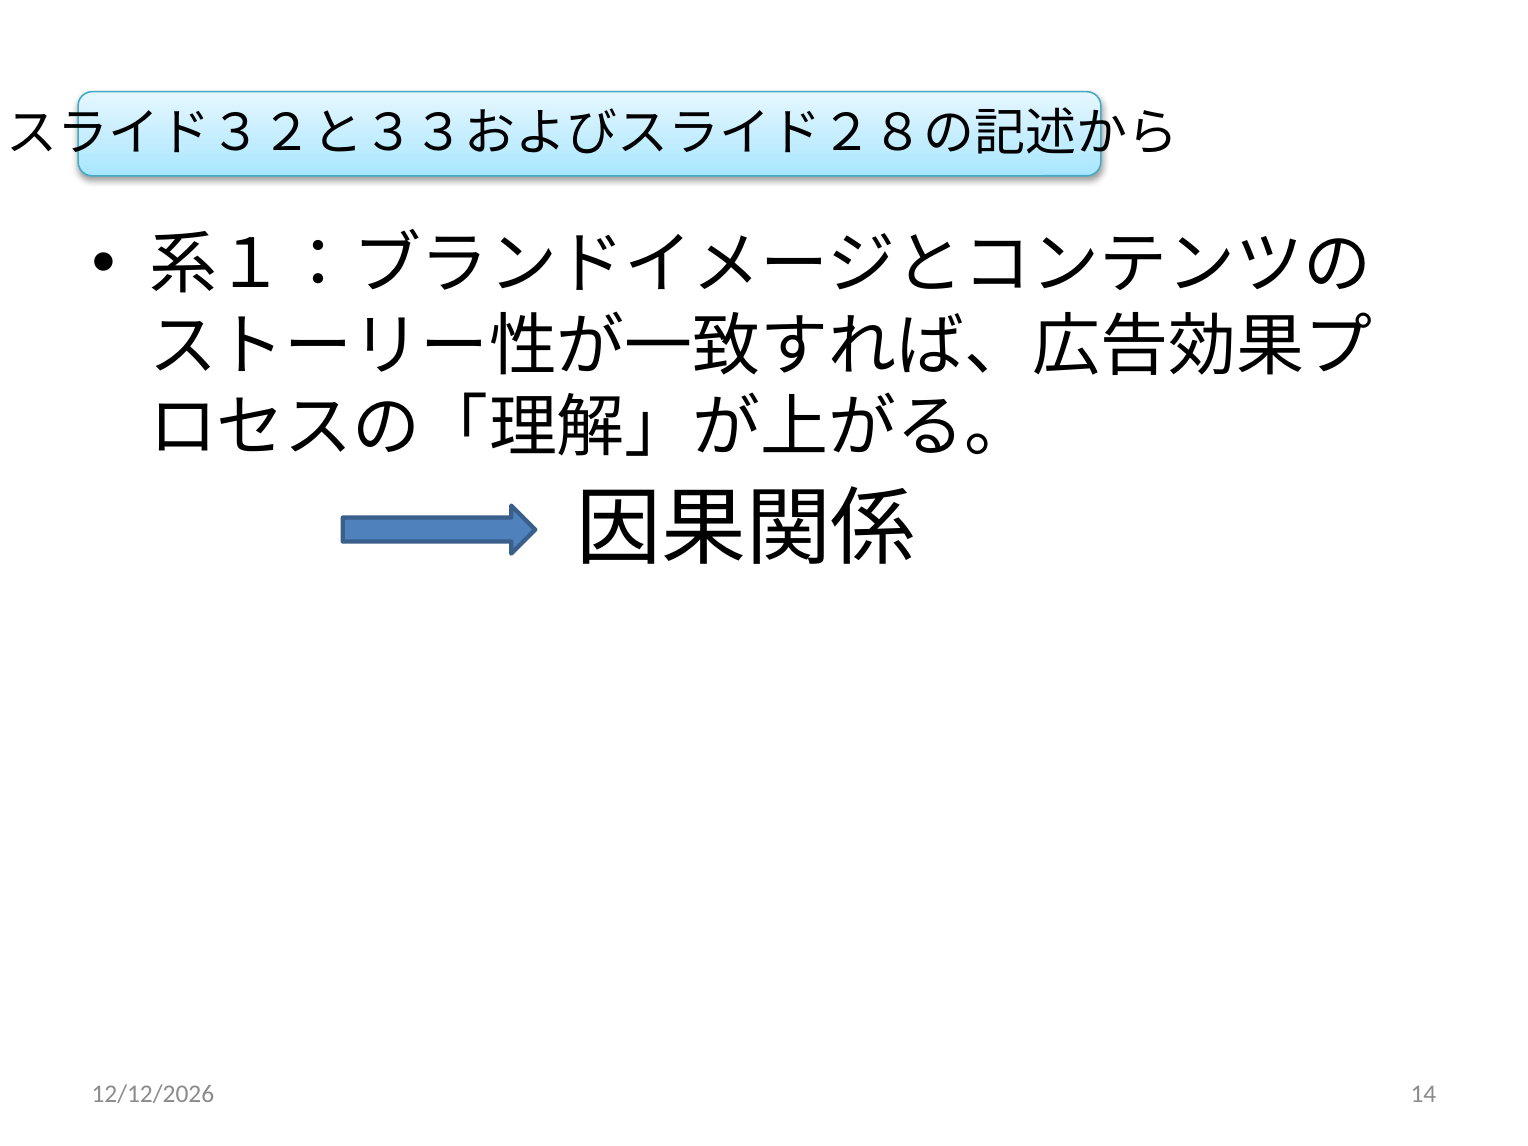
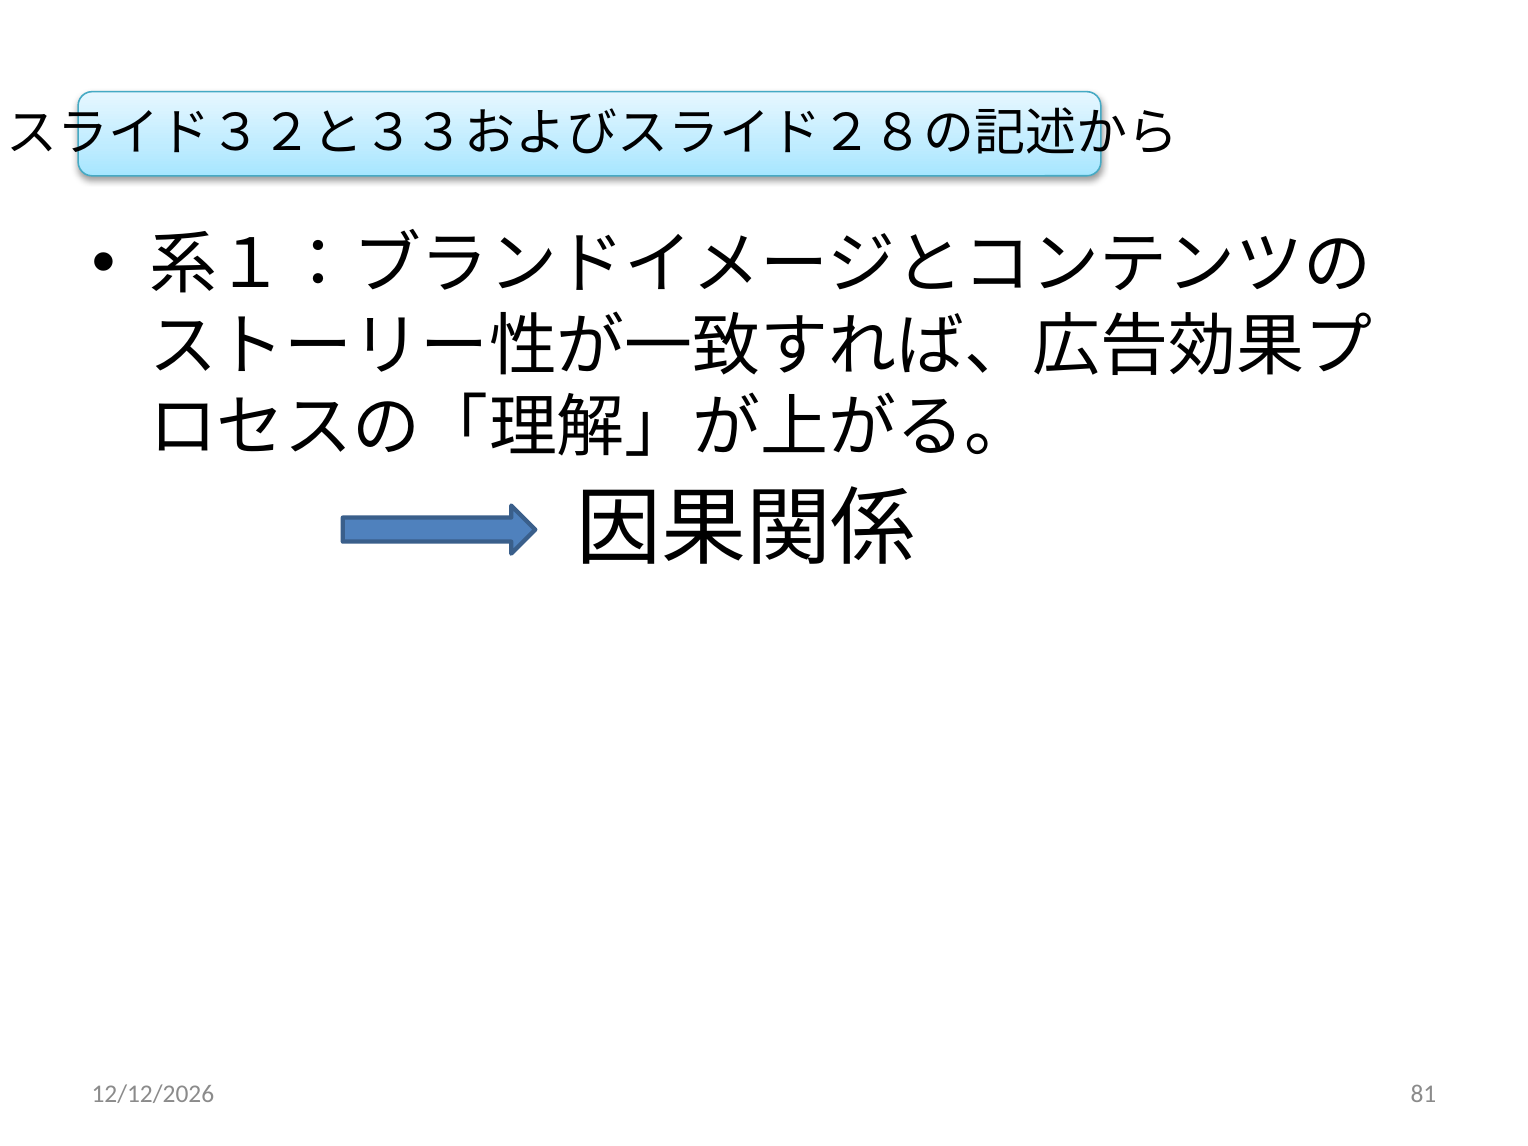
14: 14 -> 81 (1423, 1094)
